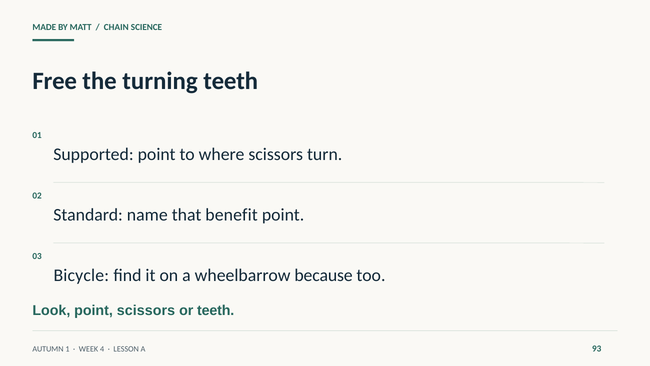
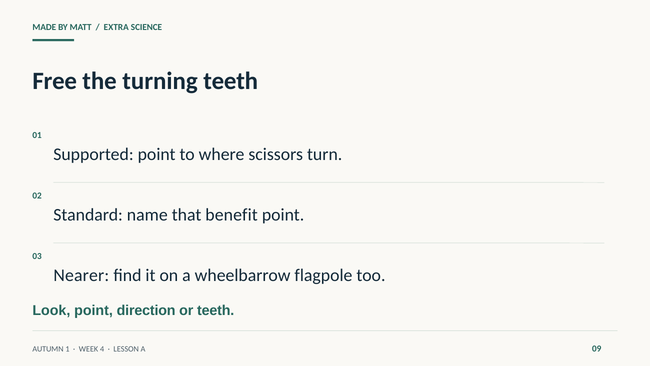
CHAIN: CHAIN -> EXTRA (116, 27)
Bicycle: Bicycle -> Nearer (81, 275)
because: because -> flagpole (323, 275)
point scissors: scissors -> direction (146, 310)
93: 93 -> 09 (597, 348)
